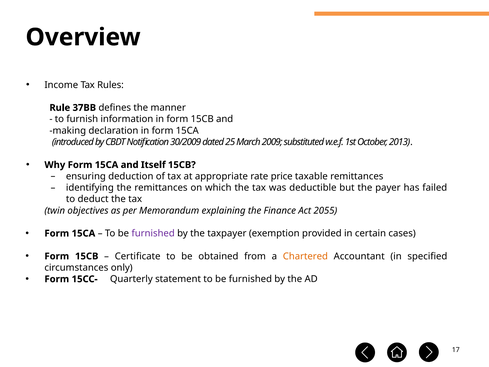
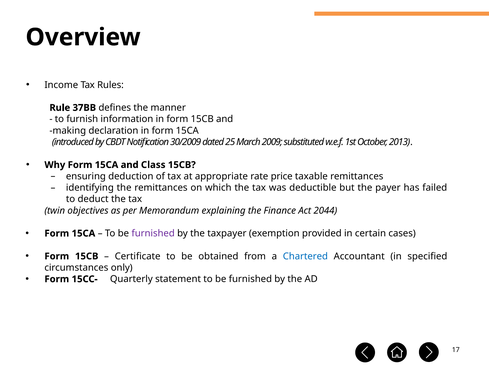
Itself: Itself -> Class (153, 165)
2055: 2055 -> 2044 (325, 210)
Chartered colour: orange -> blue (305, 256)
